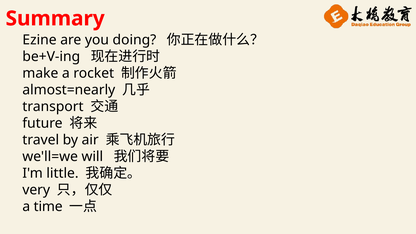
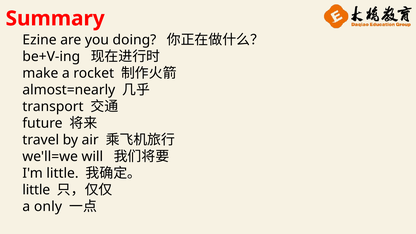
very: very -> little (36, 190)
time: time -> only (48, 207)
